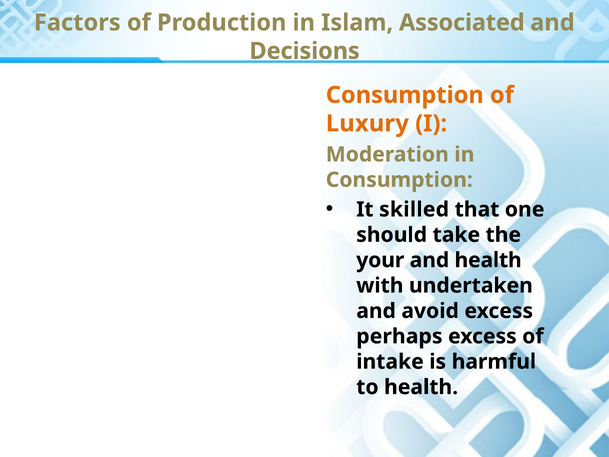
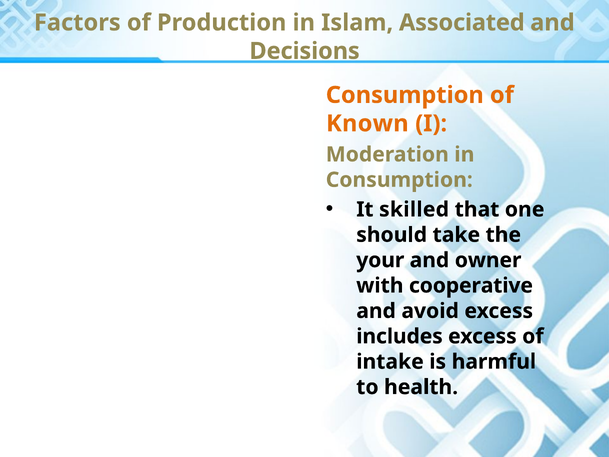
Luxury: Luxury -> Known (367, 123)
and health: health -> owner (488, 260)
undertaken: undertaken -> cooperative (471, 285)
perhaps: perhaps -> includes (400, 336)
